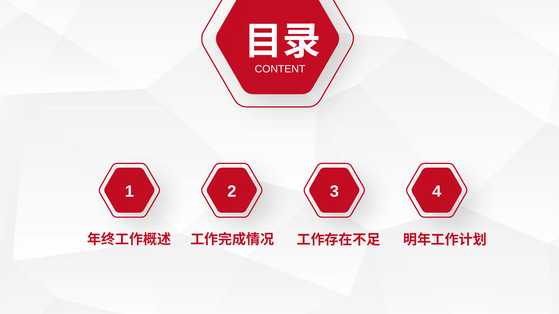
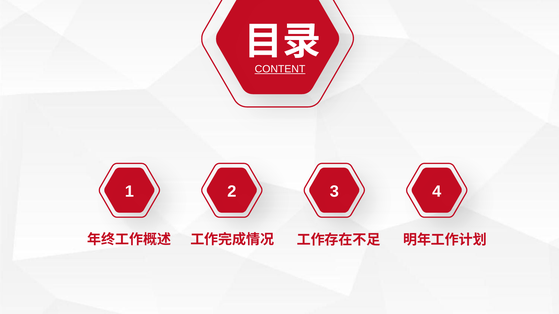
CONTENT underline: none -> present (280, 69)
